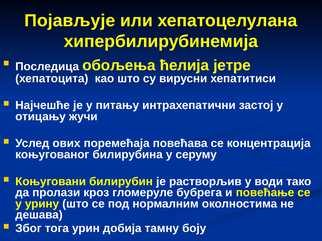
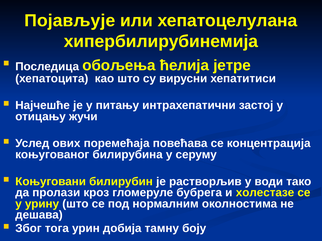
повећање: повећање -> холестазе (265, 193)
